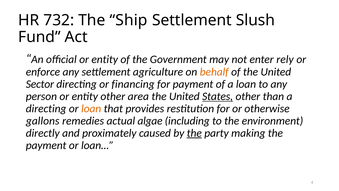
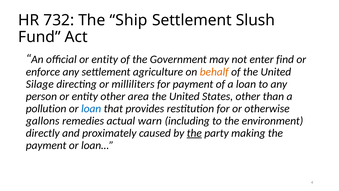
rely: rely -> find (285, 59)
Sector: Sector -> Silage (40, 84)
financing: financing -> milliliters (133, 84)
States underline: present -> none (218, 96)
directing: directing -> pollution (46, 108)
loan colour: orange -> blue (91, 108)
algae: algae -> warn (150, 121)
